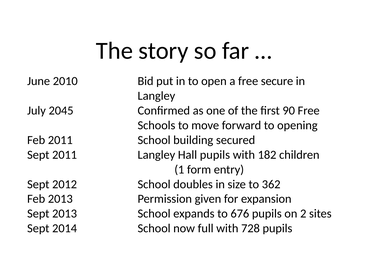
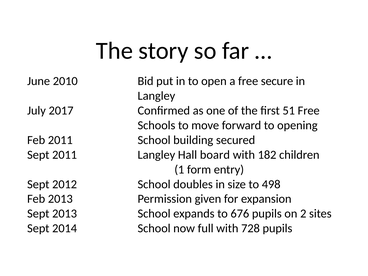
2045: 2045 -> 2017 (61, 111)
90: 90 -> 51 (289, 111)
Hall pupils: pupils -> board (215, 155)
362: 362 -> 498 (271, 184)
